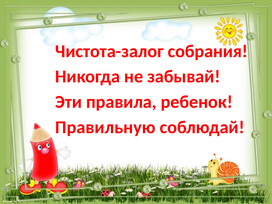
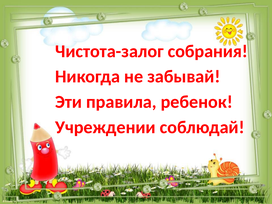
Правильную: Правильную -> Учреждении (105, 127)
